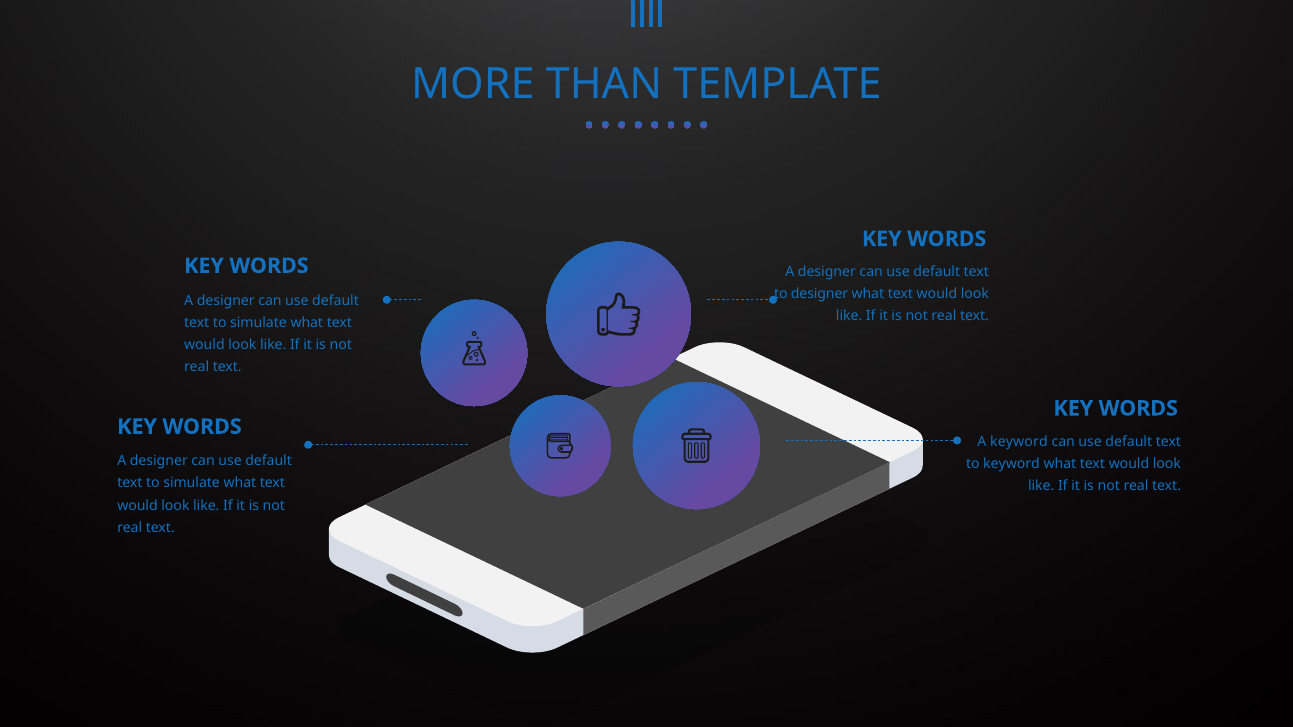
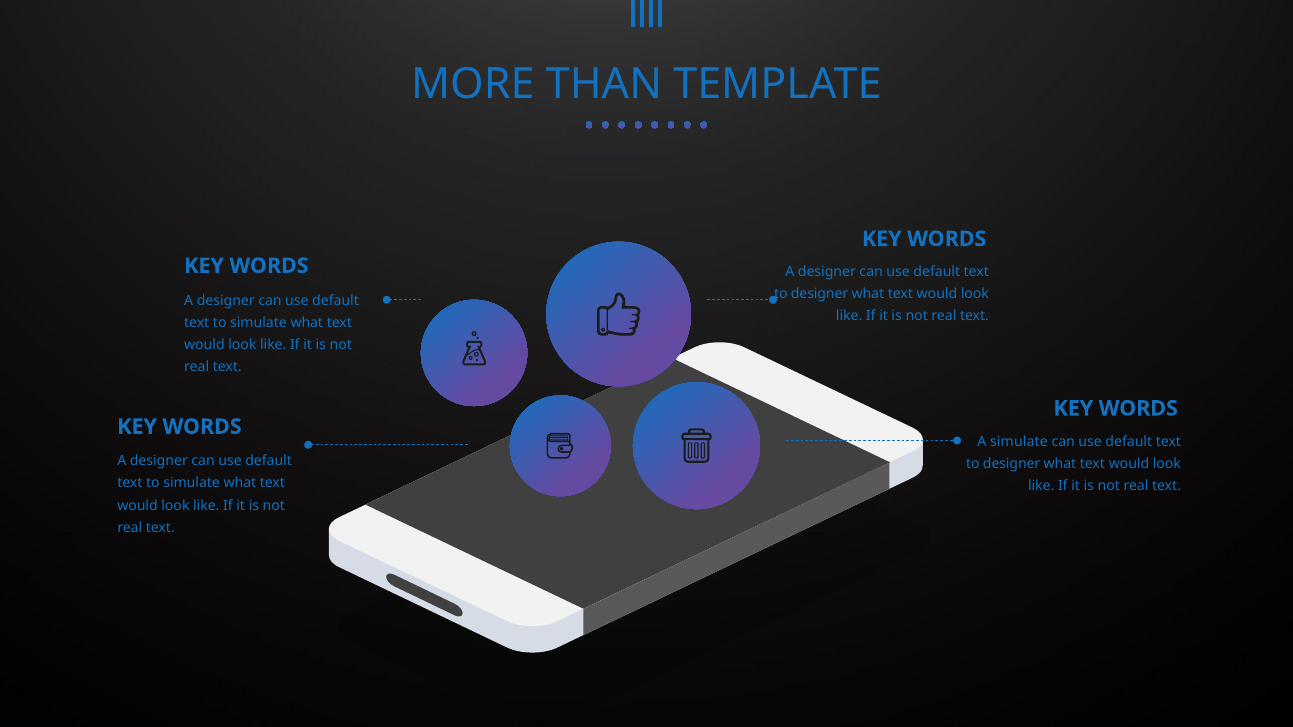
A keyword: keyword -> simulate (1019, 442)
keyword: keyword -> designer (1012, 464)
